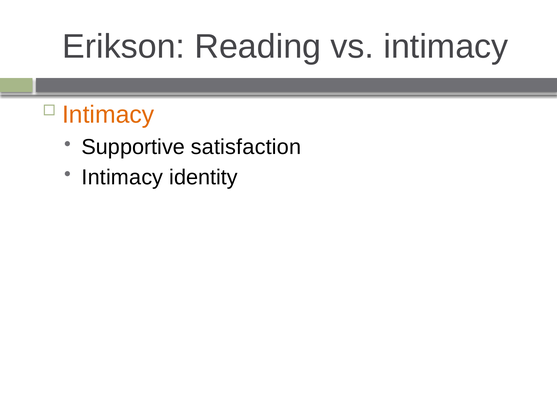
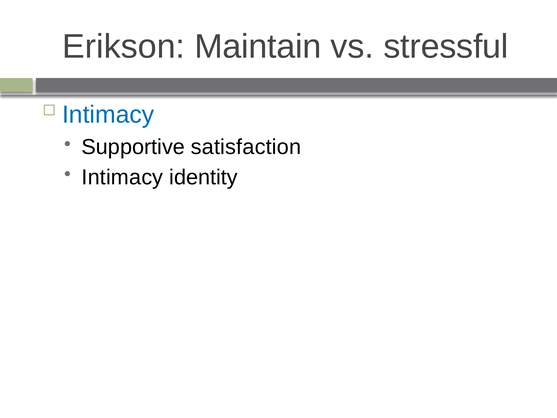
Reading: Reading -> Maintain (258, 46)
vs intimacy: intimacy -> stressful (446, 46)
Intimacy colour: orange -> blue (108, 114)
